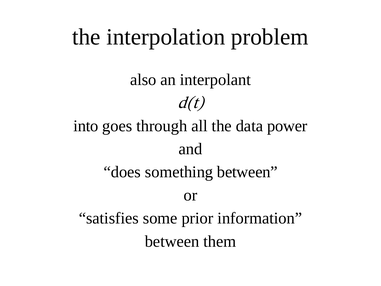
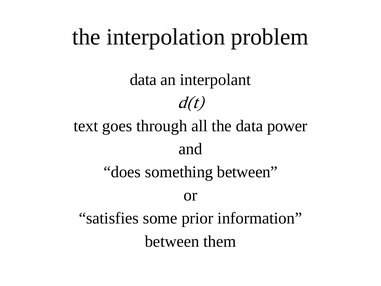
also: also -> data (143, 80)
into: into -> text (86, 126)
